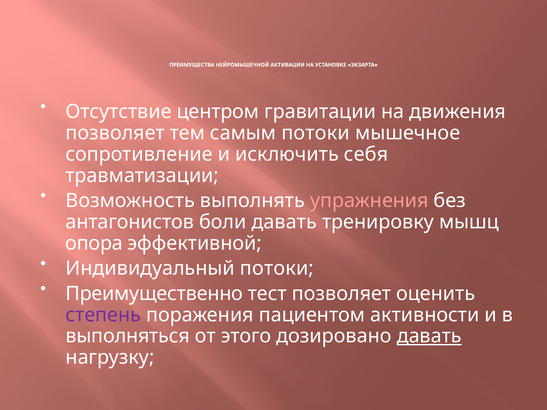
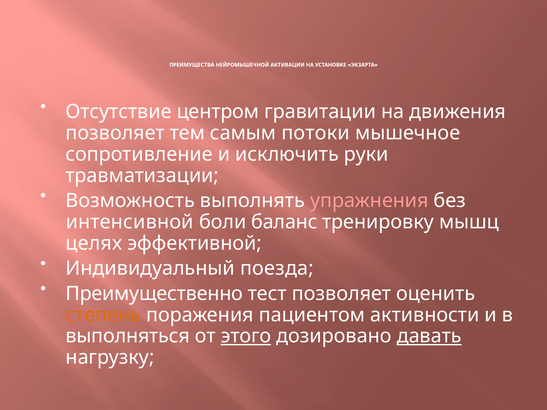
себя: себя -> руки (366, 154)
антагонистов: антагонистов -> интенсивной (130, 222)
боли давать: давать -> баланс (284, 222)
опора: опора -> целях (94, 243)
Индивидуальный потоки: потоки -> поезда (277, 269)
степень colour: purple -> orange (103, 315)
этого underline: none -> present (246, 336)
